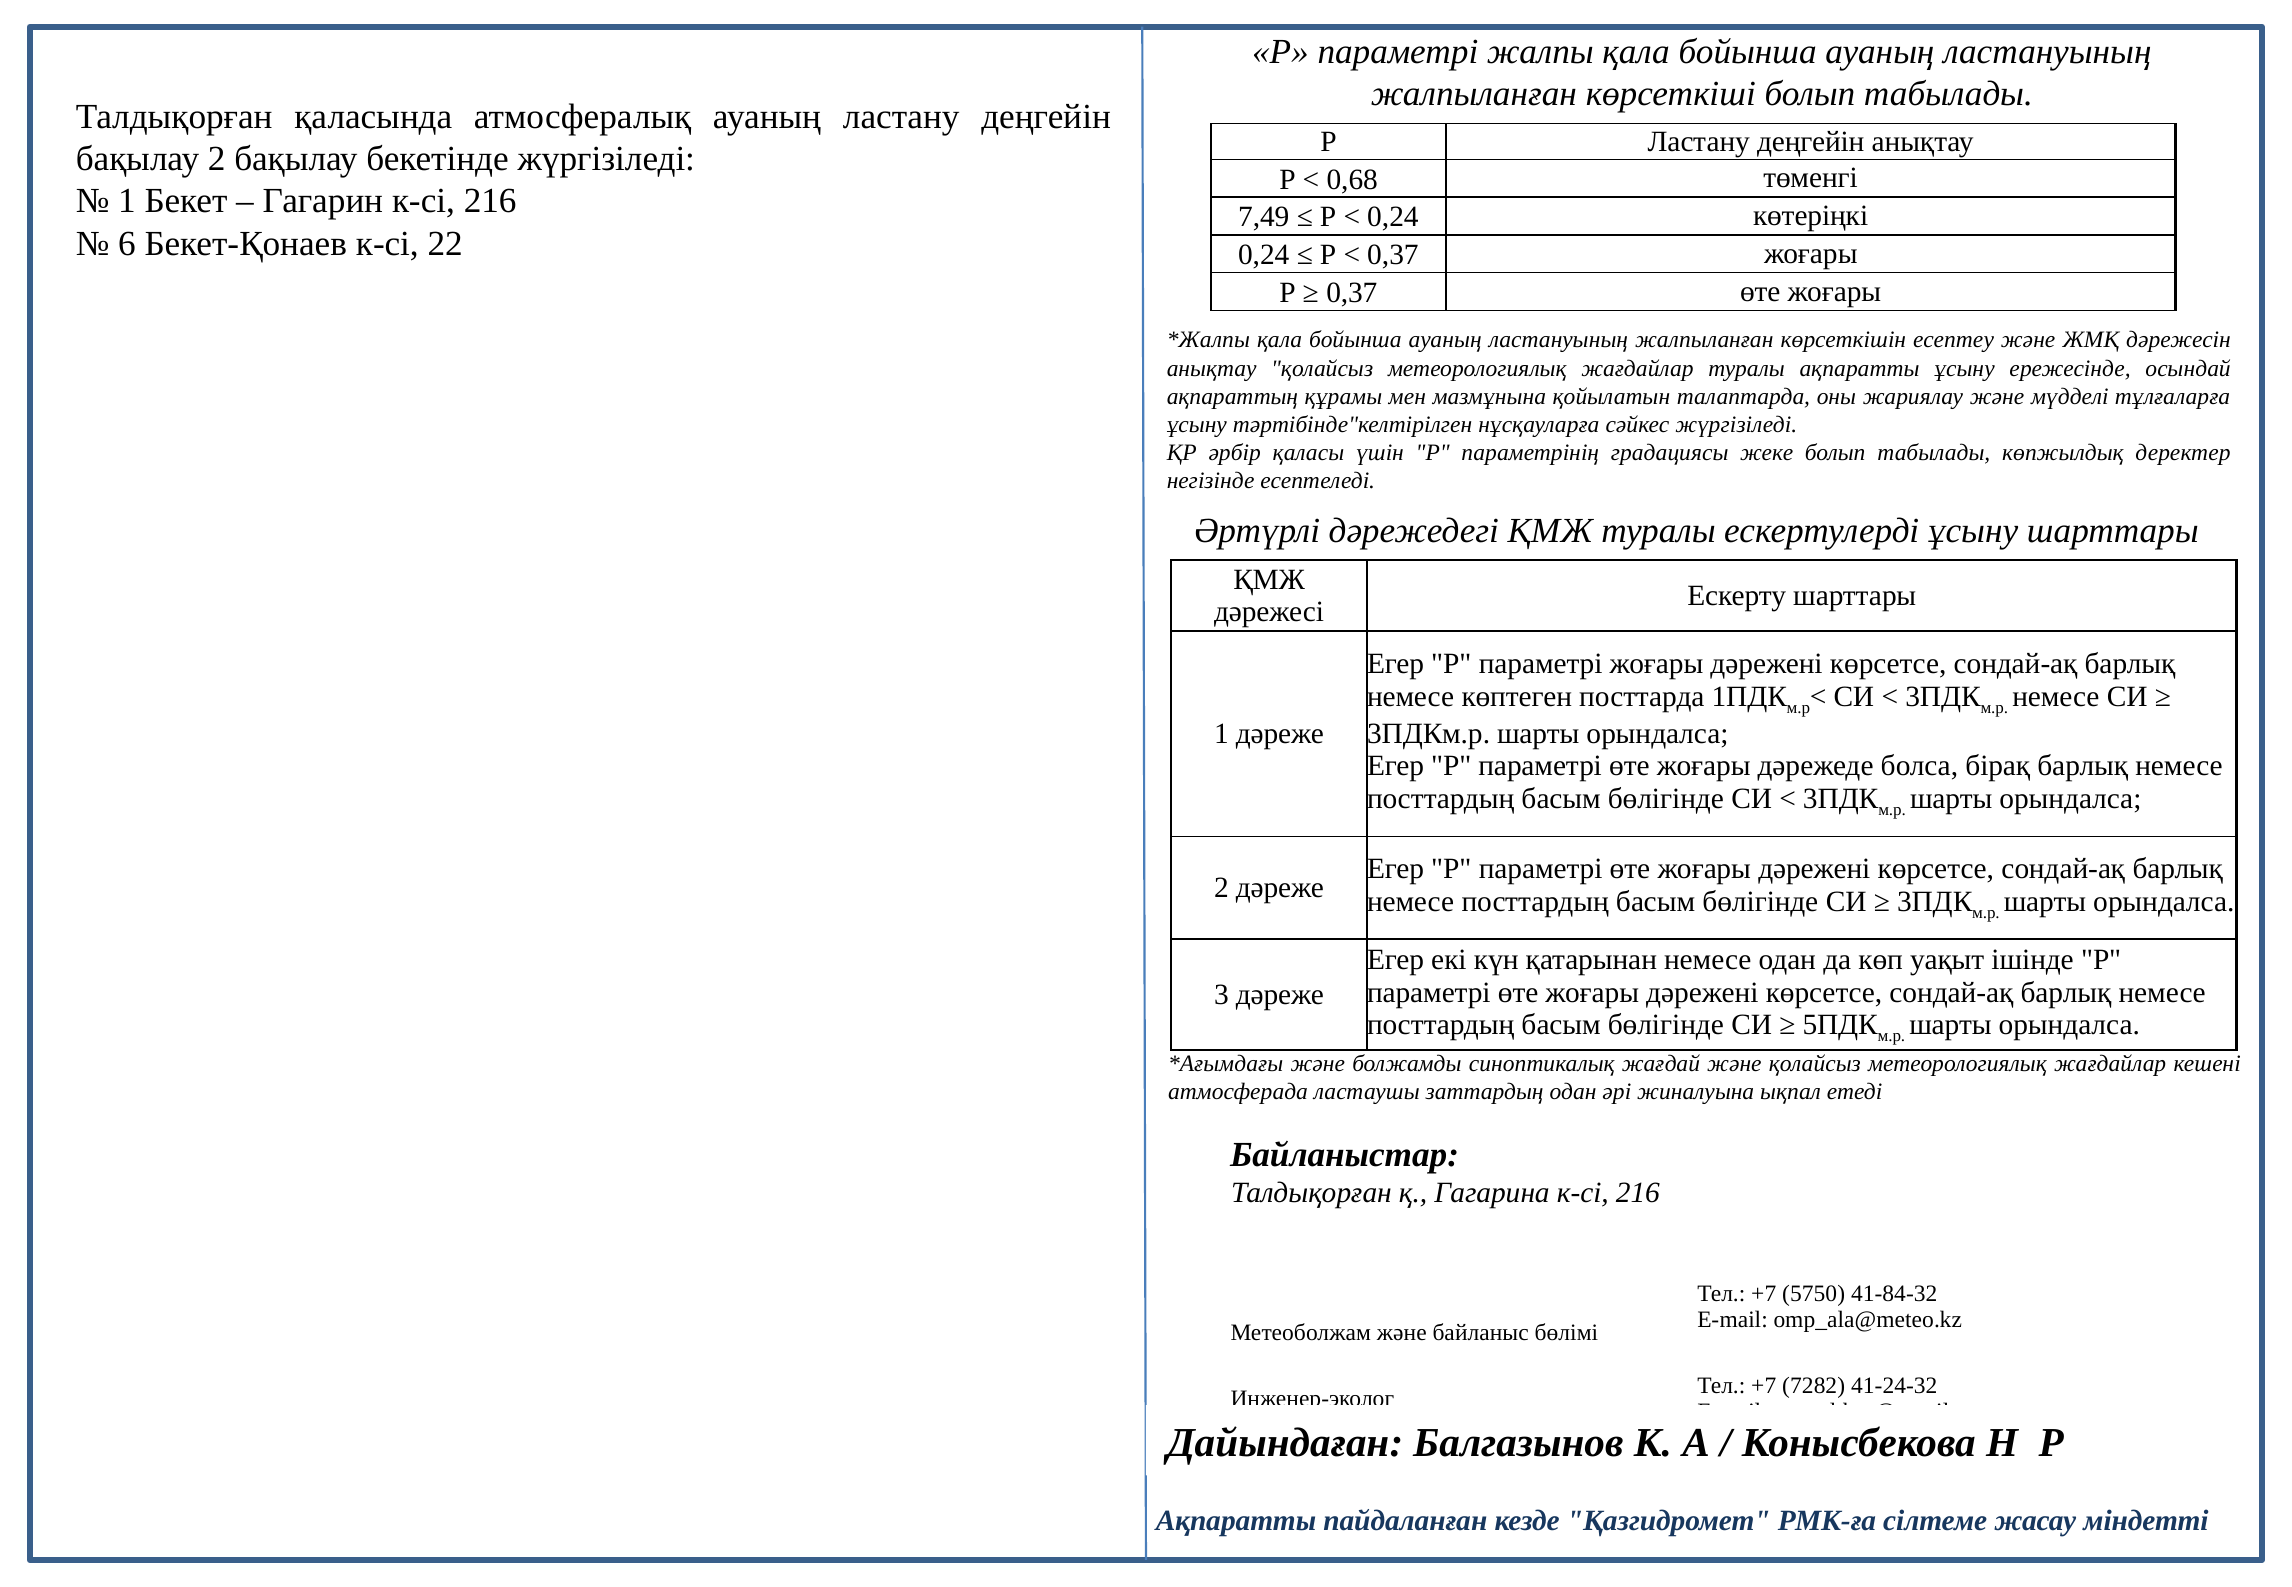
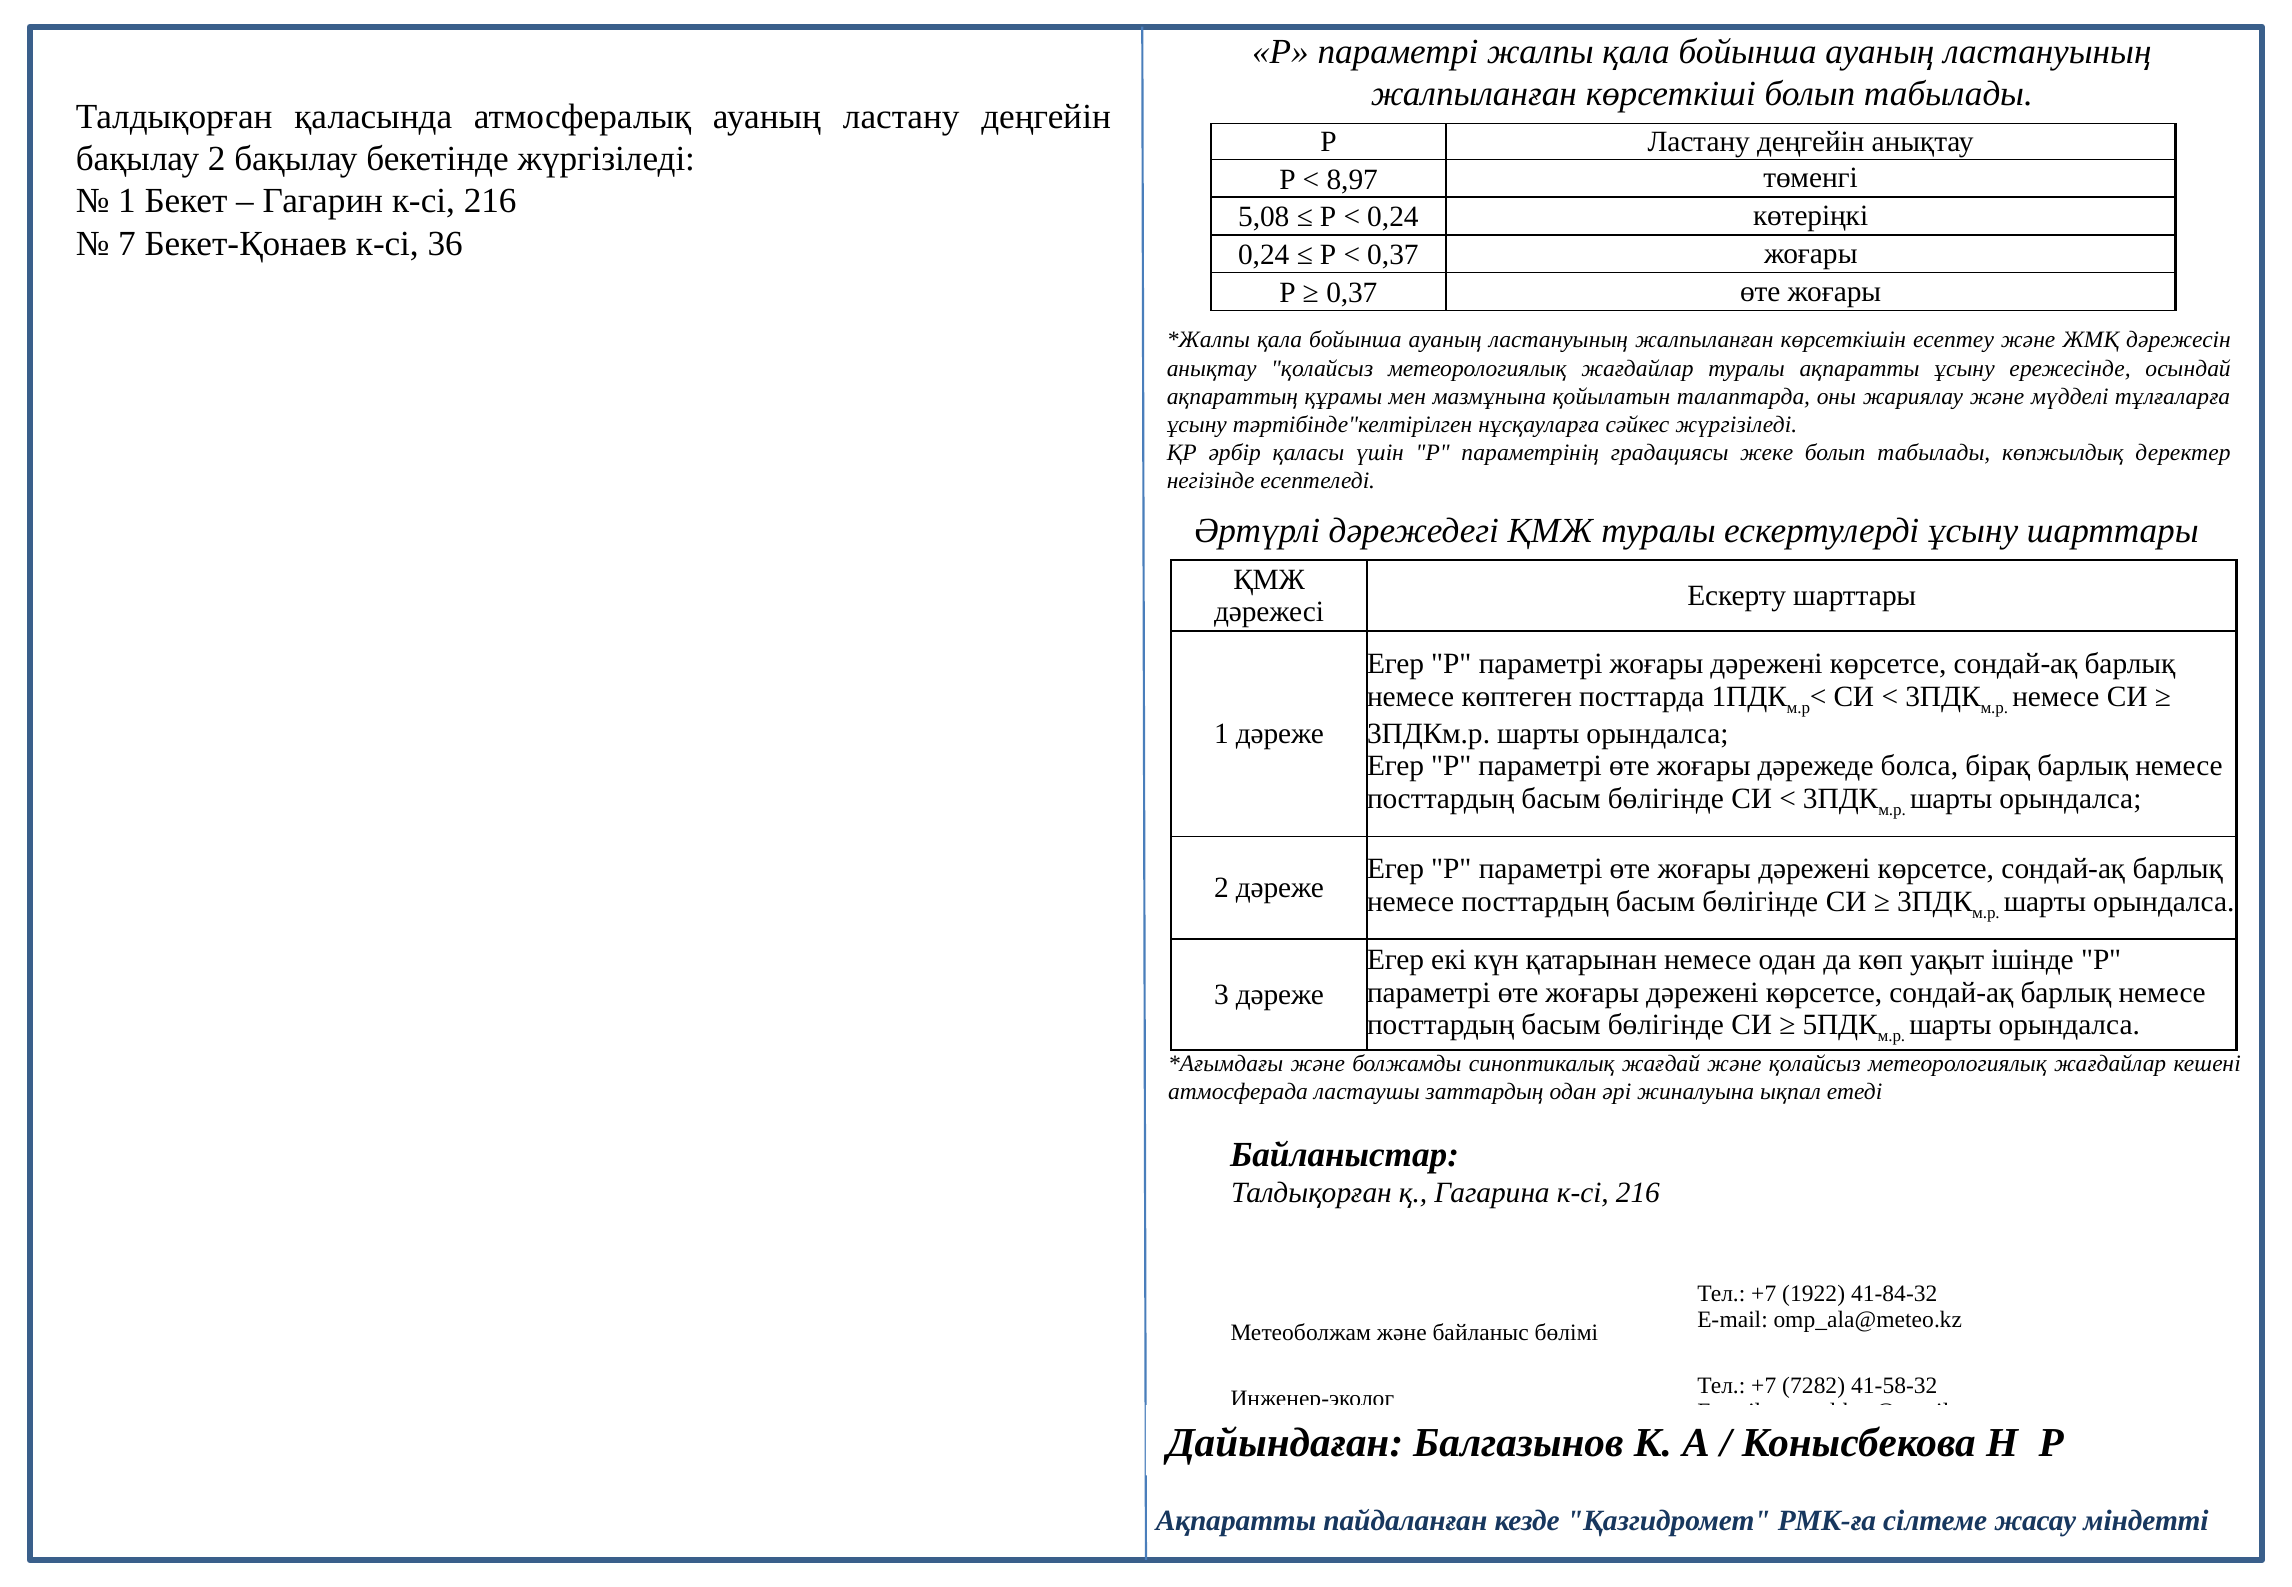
0,68: 0,68 -> 8,97 (1352, 179)
7,49: 7,49 -> 5,08 (1264, 217)
6: 6 -> 7 (127, 244)
22: 22 -> 36 (445, 244)
5750: 5750 -> 1922 (1814, 1294)
41-24-32: 41-24-32 -> 41-58-32 (1894, 1385)
